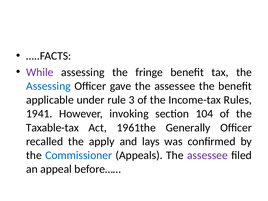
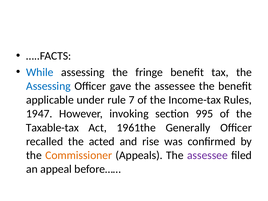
While colour: purple -> blue (40, 72)
3: 3 -> 7 (132, 100)
1941: 1941 -> 1947 (39, 114)
104: 104 -> 995 (204, 114)
apply: apply -> acted (102, 141)
lays: lays -> rise (151, 141)
Commissioner colour: blue -> orange (79, 155)
